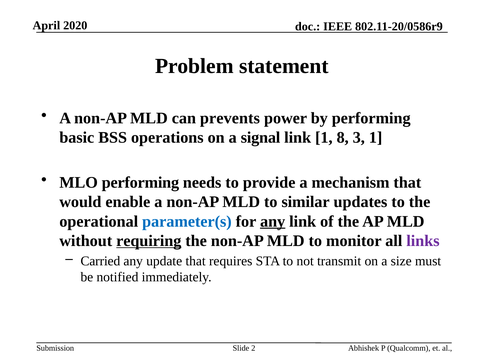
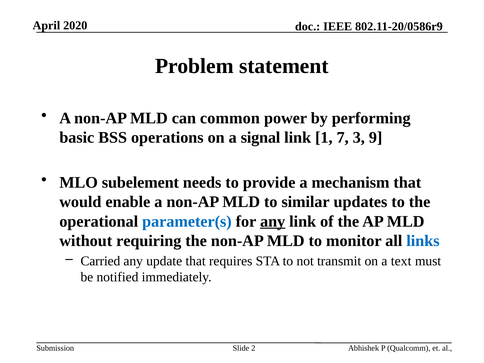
prevents: prevents -> common (230, 118)
8: 8 -> 7 (343, 137)
3 1: 1 -> 9 (376, 137)
MLO performing: performing -> subelement (140, 183)
requiring underline: present -> none (149, 241)
links colour: purple -> blue (423, 241)
size: size -> text (401, 261)
